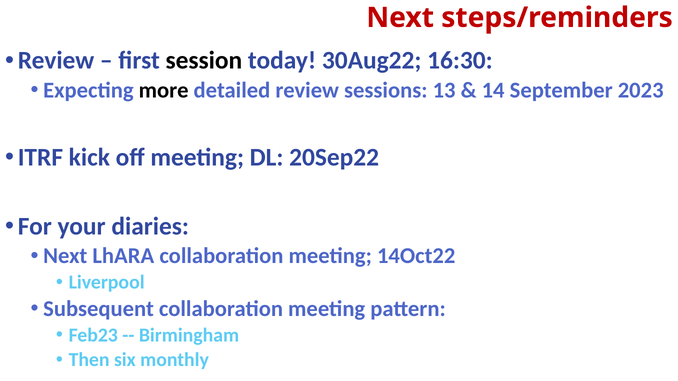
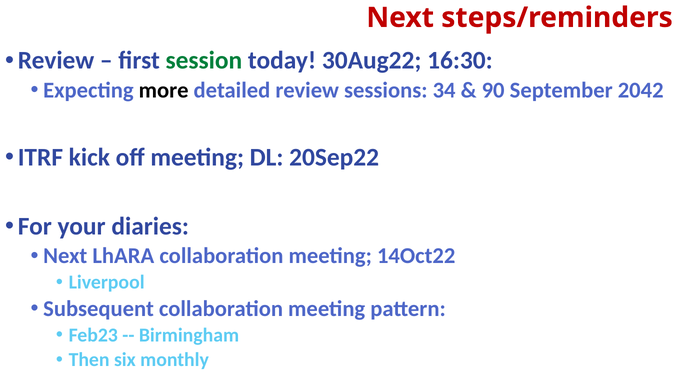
session colour: black -> green (204, 61)
13: 13 -> 34 (444, 90)
14: 14 -> 90 (493, 90)
2023: 2023 -> 2042 (641, 90)
